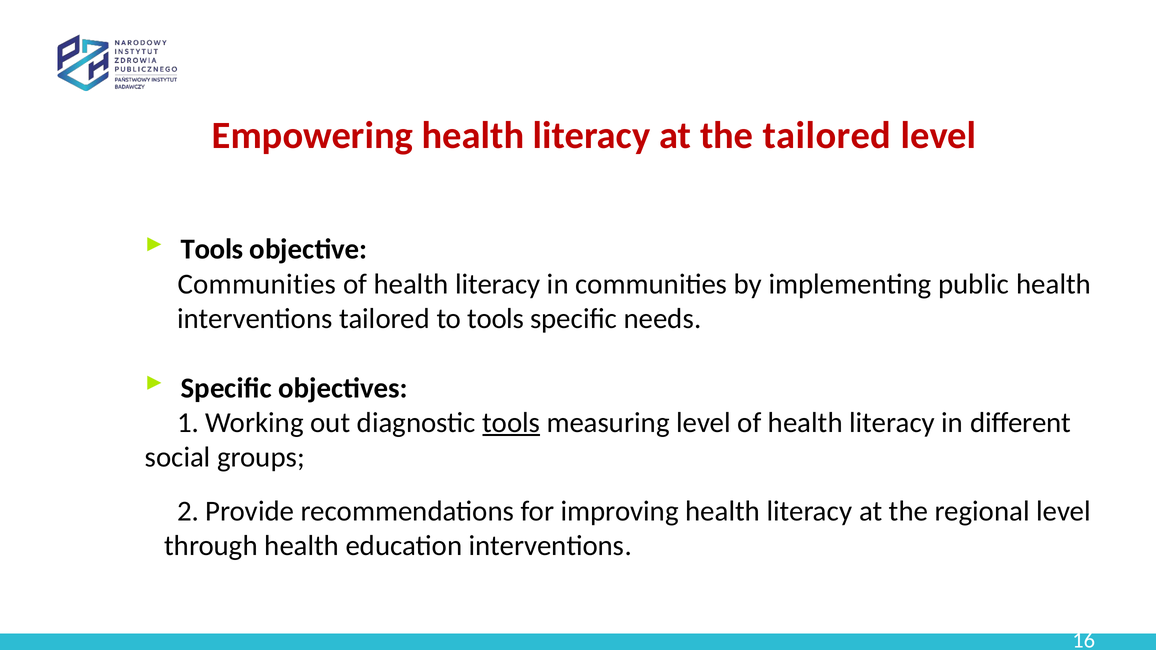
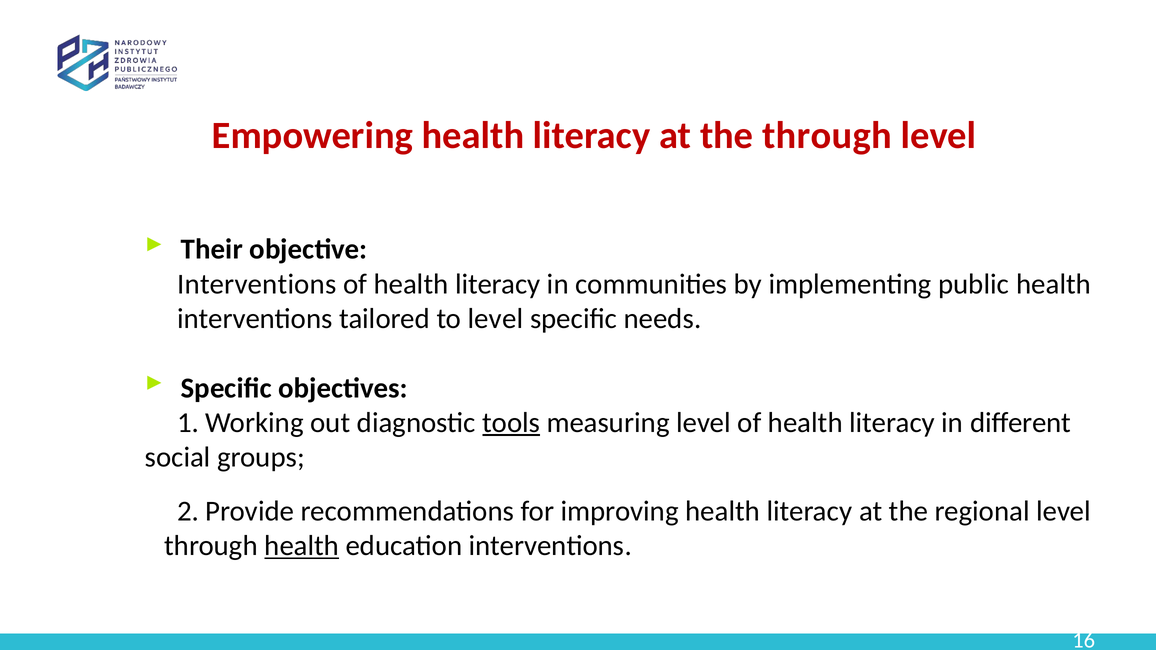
the tailored: tailored -> through (827, 136)
Tools: Tools -> Their (212, 249)
Communities: Communities -> Interventions (257, 284)
to tools: tools -> level (495, 319)
health underline: none -> present (302, 546)
